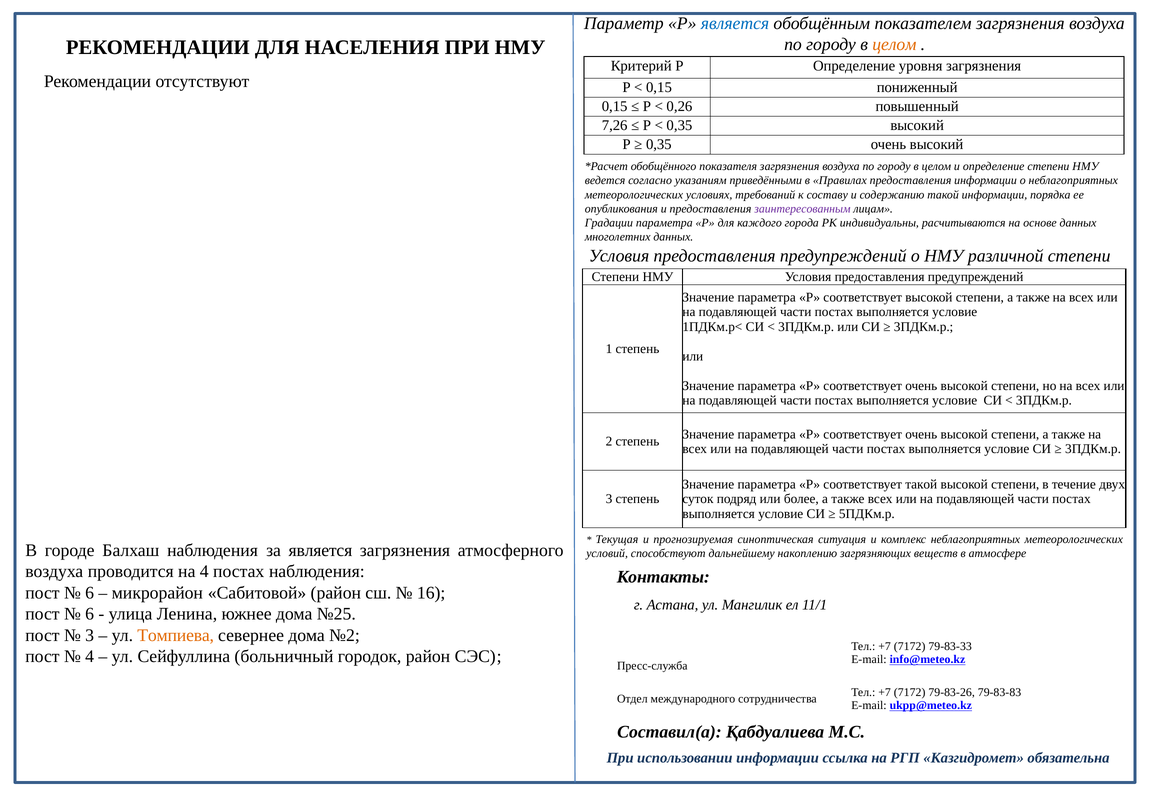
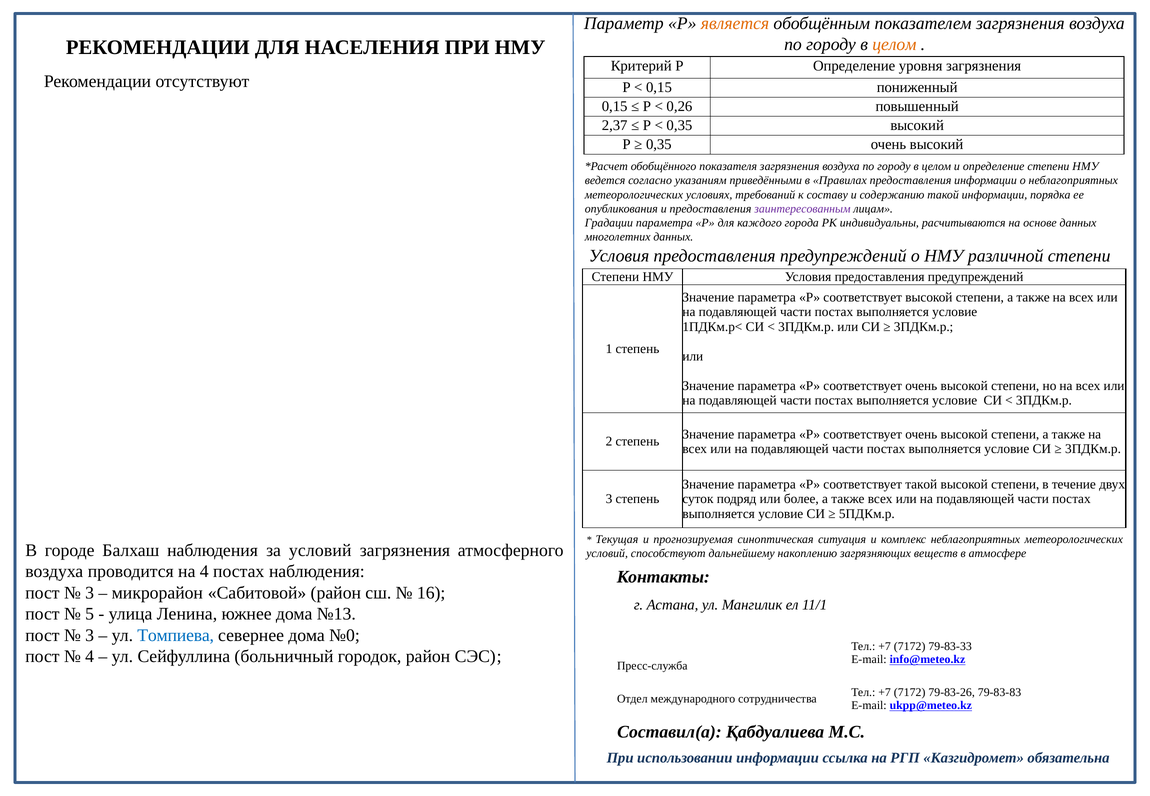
является colour: blue -> orange (735, 23)
7,26: 7,26 -> 2,37 (615, 126)
за является: является -> условий (320, 551)
6: 6 -> 3 (90, 593)
6: 6 -> 5 (90, 614)
№25: №25 -> №13 (336, 614)
Томпиева colour: orange -> blue (176, 635)
№2: №2 -> №0 (345, 635)
